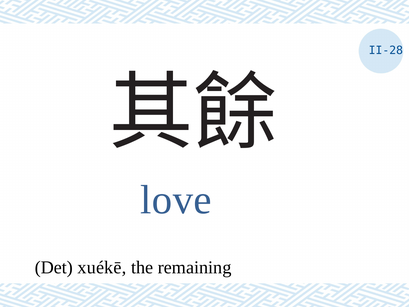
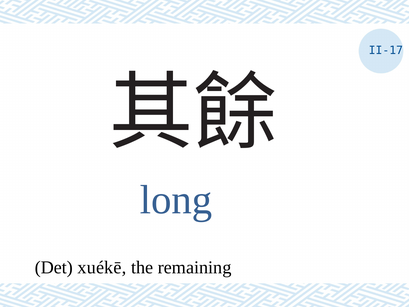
II-28: II-28 -> II-17 (386, 51)
love: love -> long (176, 200)
